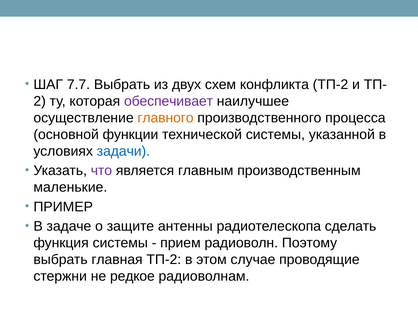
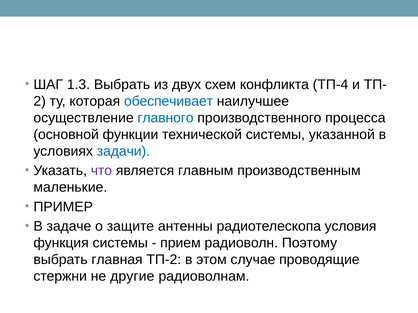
7.7: 7.7 -> 1.3 (78, 85)
конфликта ТП-2: ТП-2 -> ТП-4 (331, 85)
обеспечивает colour: purple -> blue (169, 101)
главного colour: orange -> blue (166, 118)
сделать: сделать -> условия (351, 227)
редкое: редкое -> другие (132, 277)
